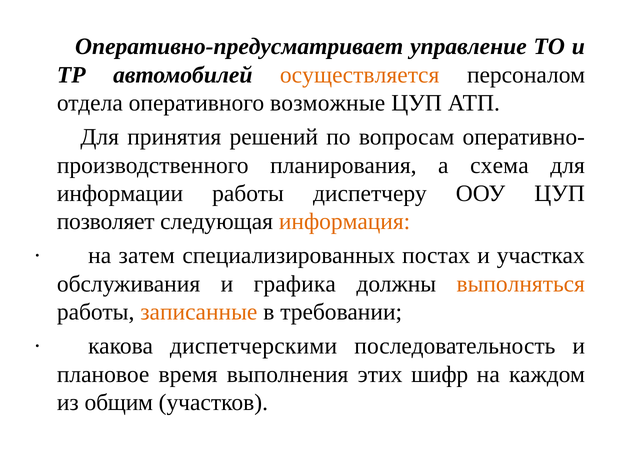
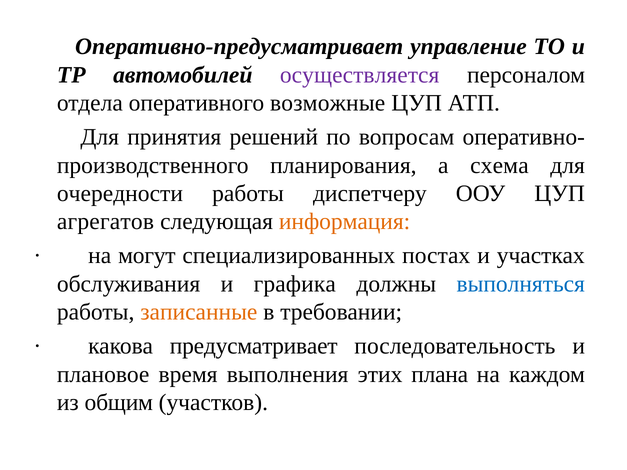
осуществляется colour: orange -> purple (360, 75)
информации: информации -> очередности (120, 194)
позволяет: позволяет -> агрегатов (105, 222)
затем: затем -> могут (147, 256)
выполняться colour: orange -> blue (521, 284)
диспетчерскими: диспетчерскими -> предусматривает (254, 346)
шифр: шифр -> плана (440, 375)
